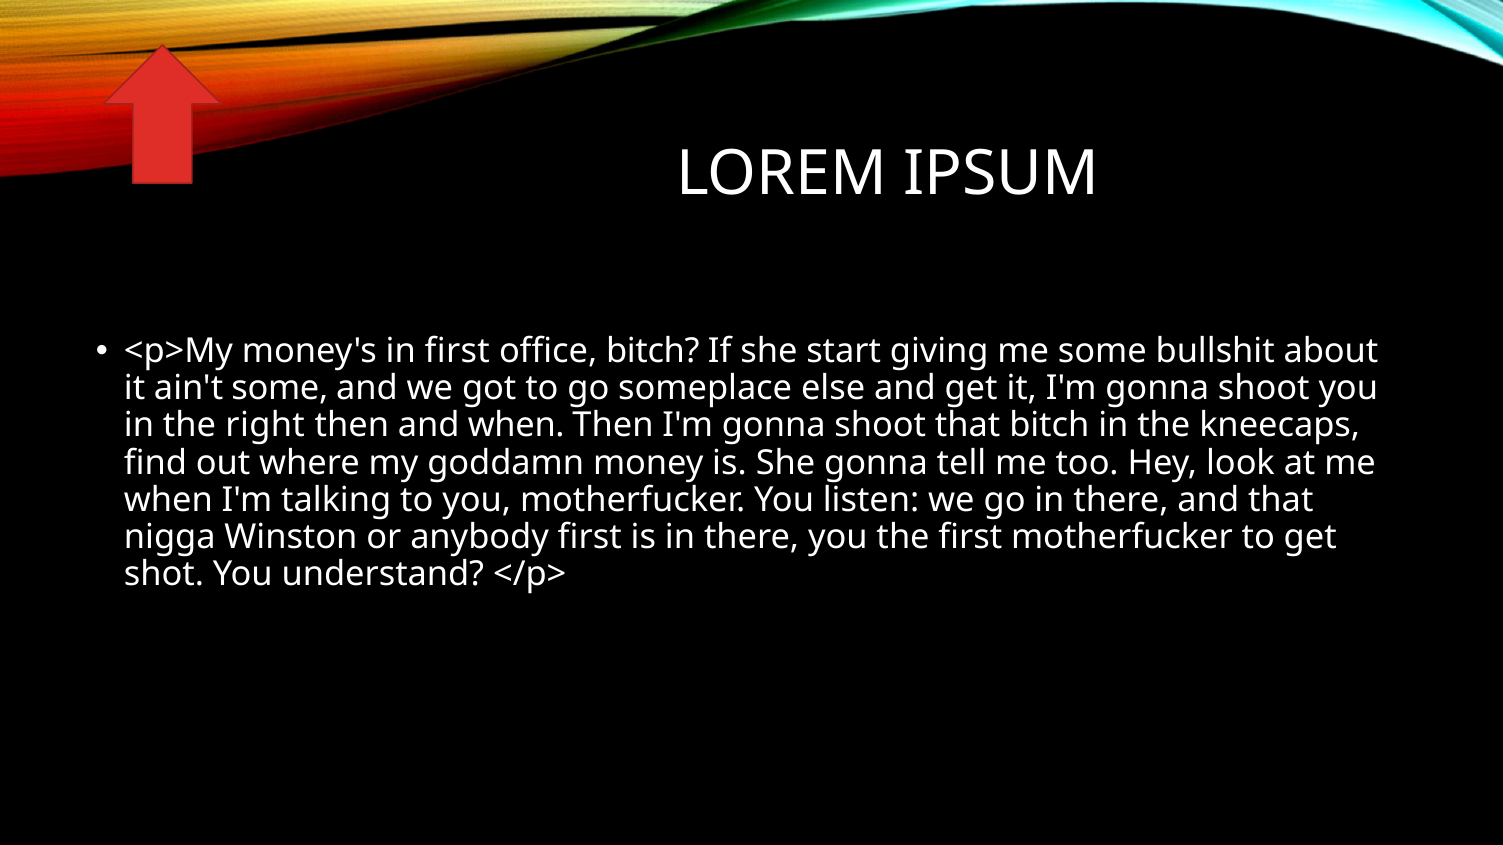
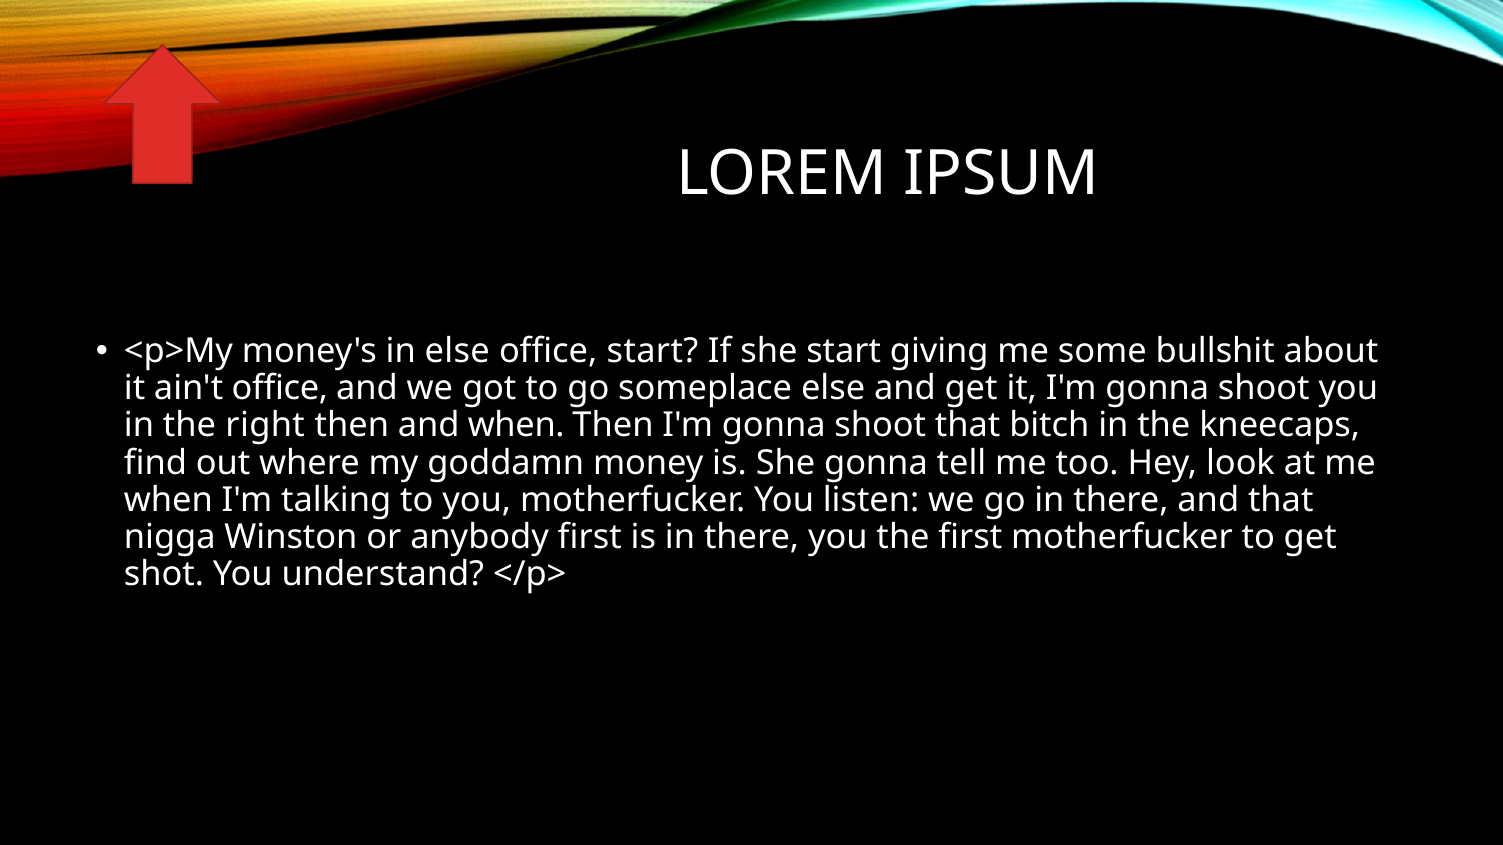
in first: first -> else (457, 351)
office bitch: bitch -> start (652, 351)
ain't some: some -> office (280, 389)
